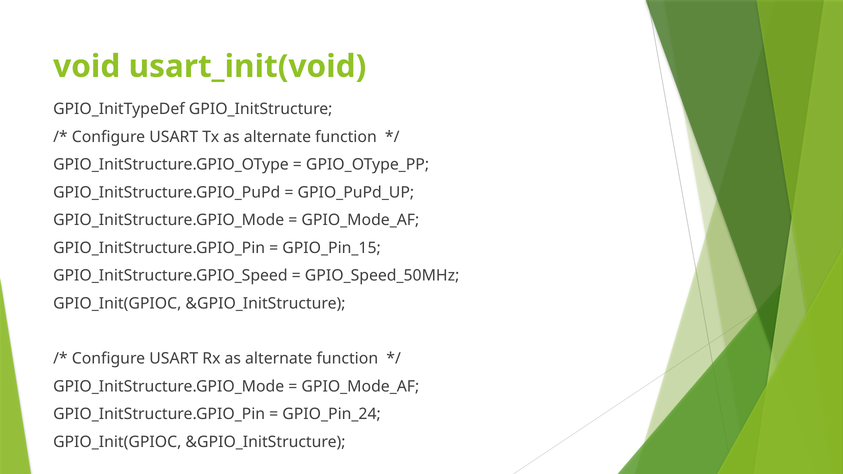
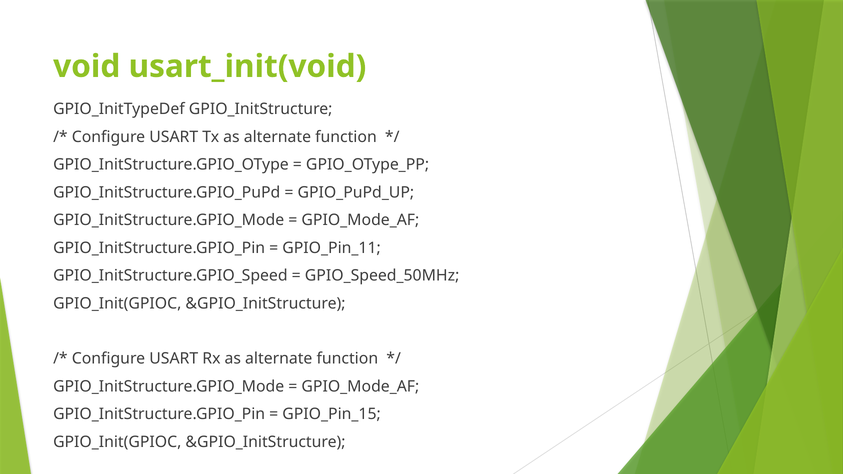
GPIO_Pin_15: GPIO_Pin_15 -> GPIO_Pin_11 (332, 248)
GPIO_Pin_24: GPIO_Pin_24 -> GPIO_Pin_15 (332, 414)
